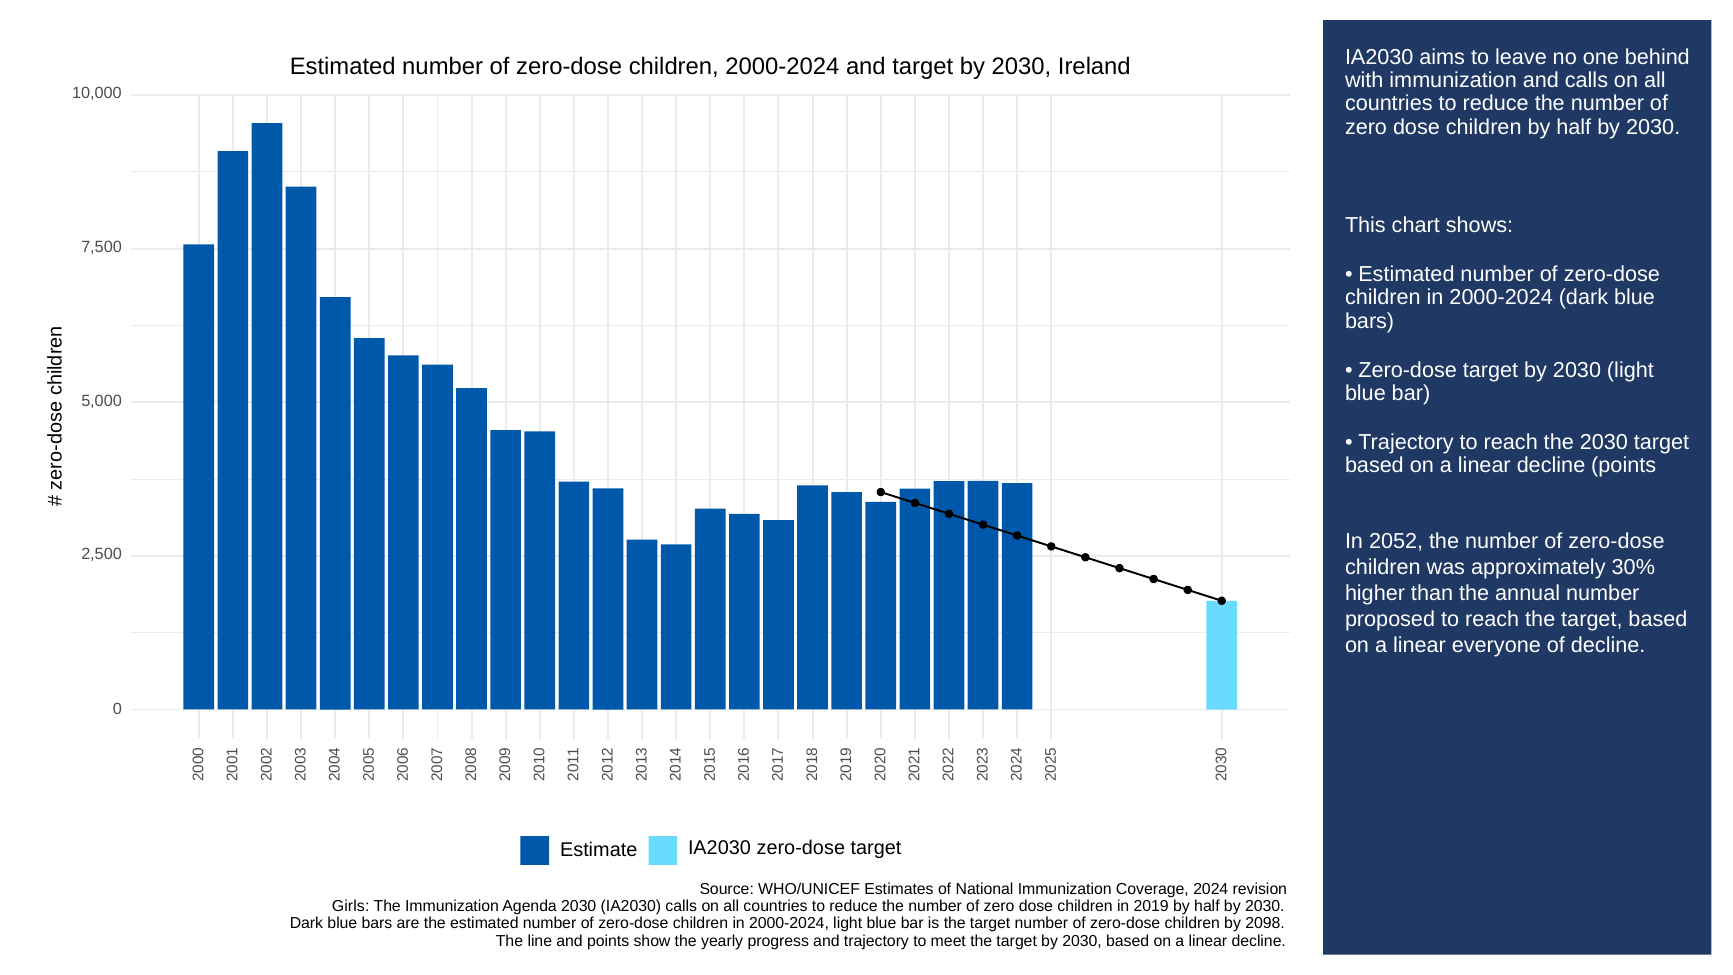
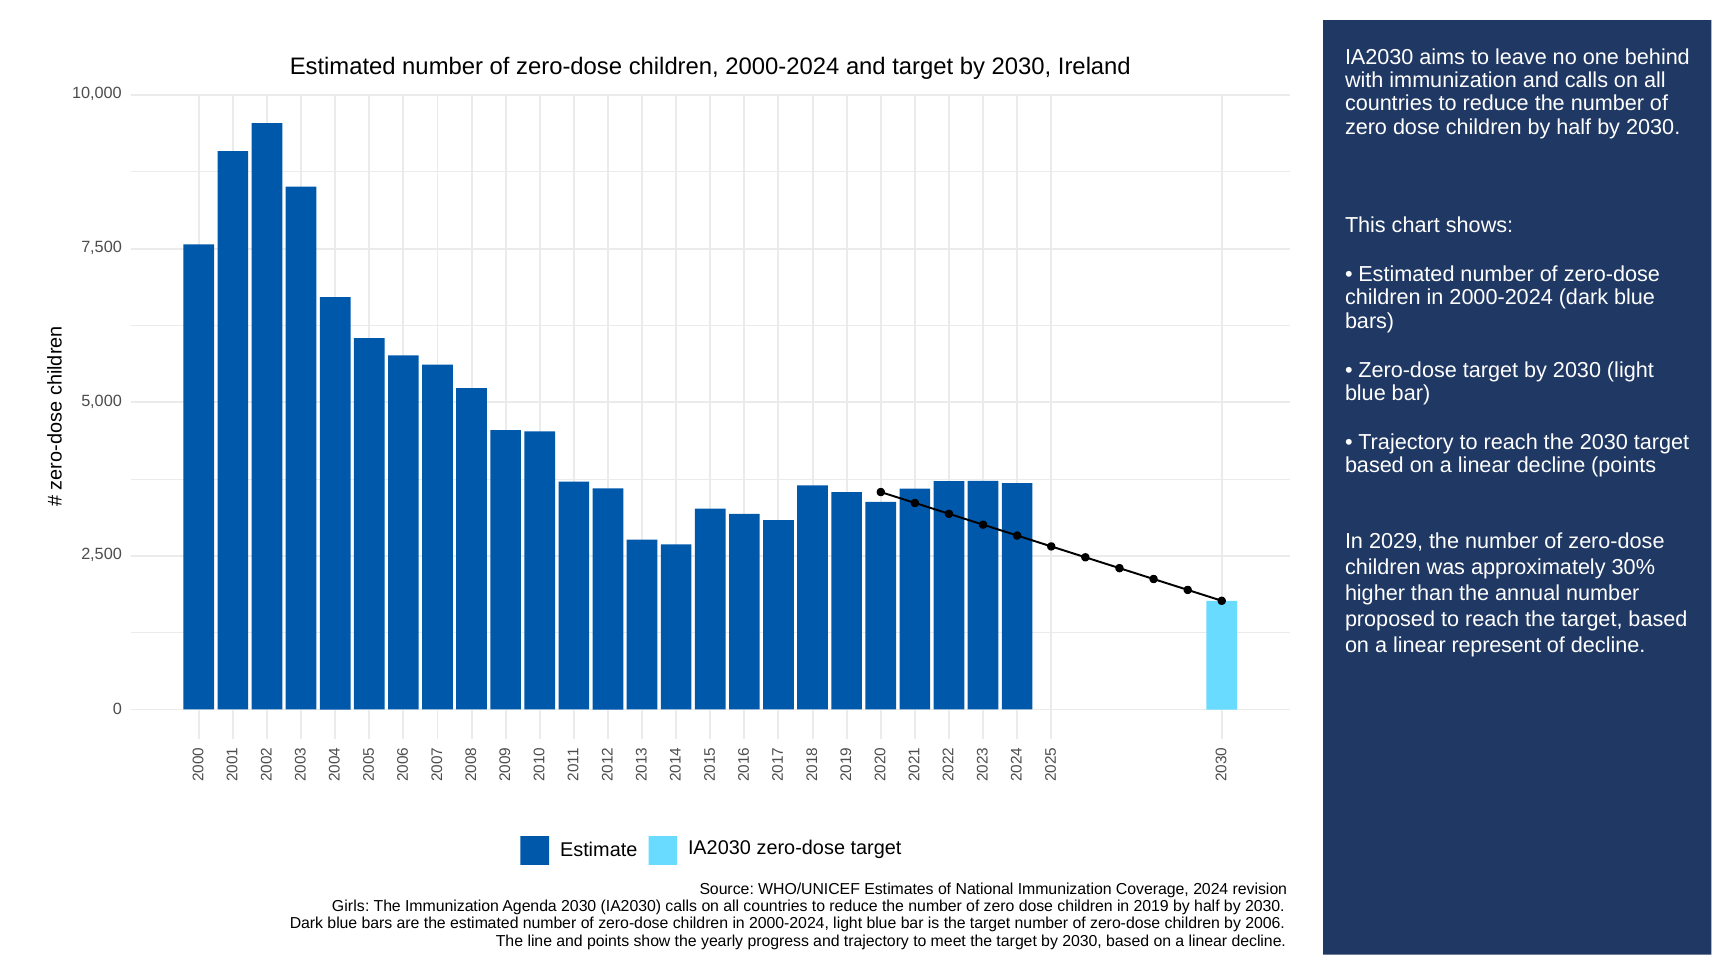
2052: 2052 -> 2029 (1396, 541)
everyone: everyone -> represent (1496, 645)
2098: 2098 -> 2006 (1265, 923)
